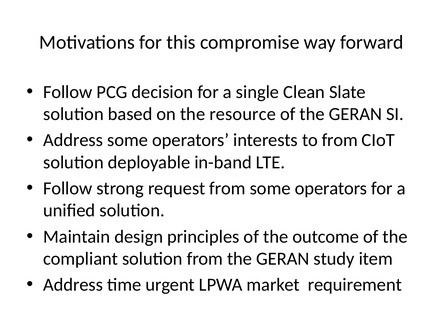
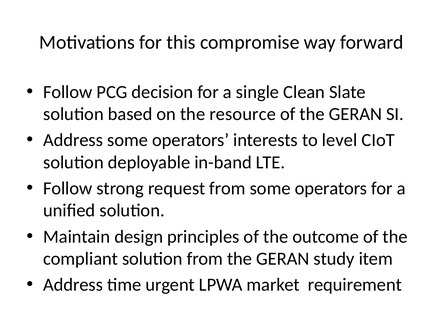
to from: from -> level (340, 140)
